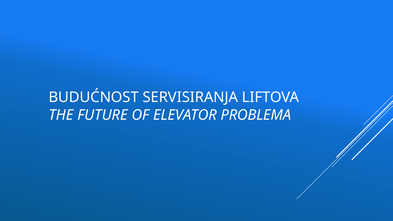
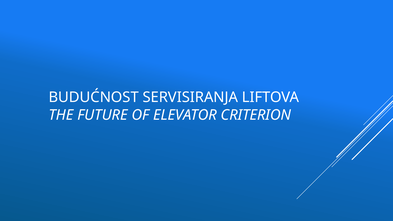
PROBLEMA: PROBLEMA -> CRITERION (256, 115)
